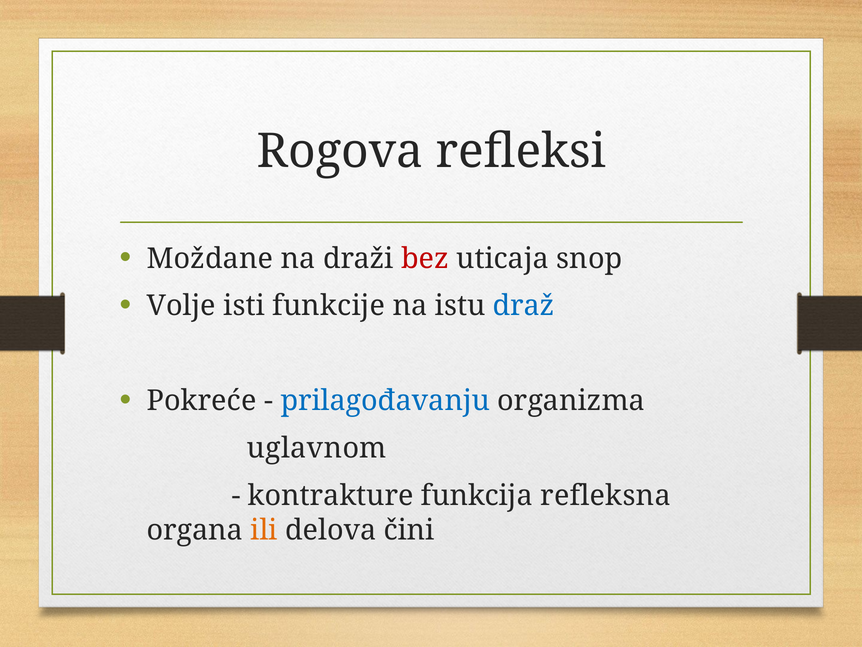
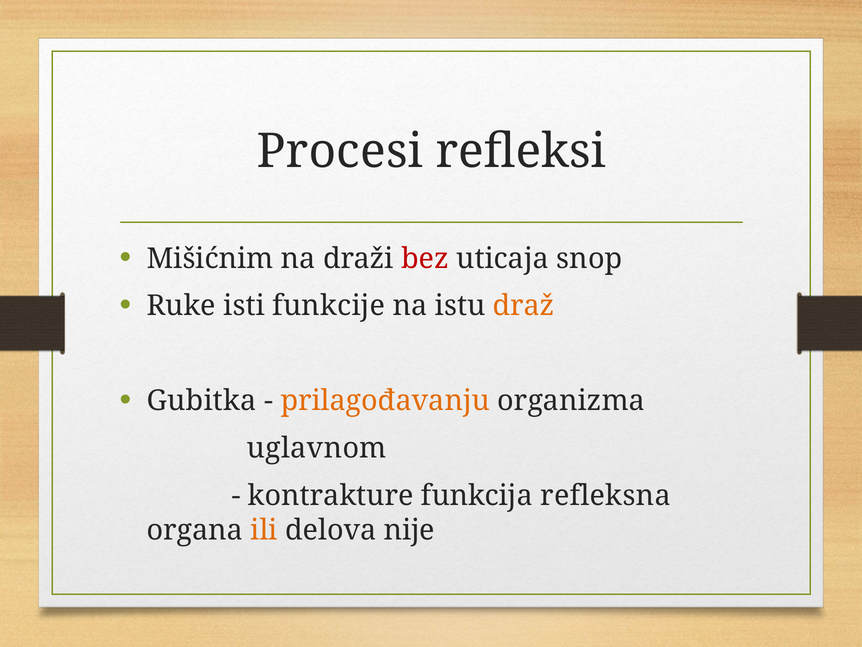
Rogova: Rogova -> Procesi (340, 151)
Moždane: Moždane -> Mišićnim (210, 258)
Volje: Volje -> Ruke (181, 306)
draž colour: blue -> orange (524, 306)
Pokreće: Pokreće -> Gubitka (201, 401)
prilagođavanju colour: blue -> orange (385, 401)
čini: čini -> nije (409, 530)
